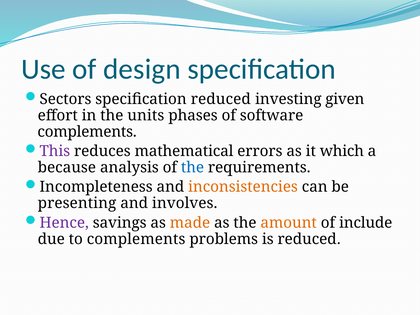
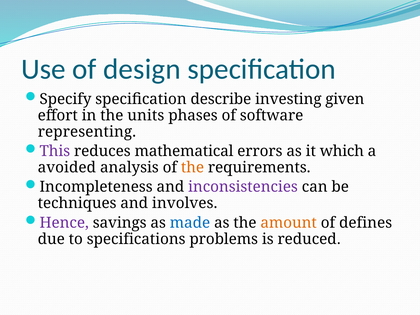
Sectors: Sectors -> Specify (65, 99)
specification reduced: reduced -> describe (221, 99)
complements: complements -> representing (87, 132)
because: because -> avoided (67, 168)
the colour: blue -> orange (192, 168)
inconsistencies colour: orange -> purple (243, 187)
presenting: presenting -> techniques (77, 203)
made colour: orange -> blue (190, 223)
include: include -> defines (366, 223)
to complements: complements -> specifications (136, 239)
